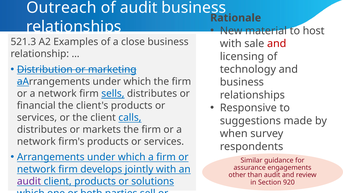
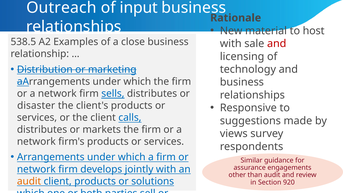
of audit: audit -> input (139, 8)
521.3: 521.3 -> 538.5 (23, 42)
financial: financial -> disaster (36, 106)
when: when -> views (234, 134)
audit colour: purple -> orange (29, 181)
